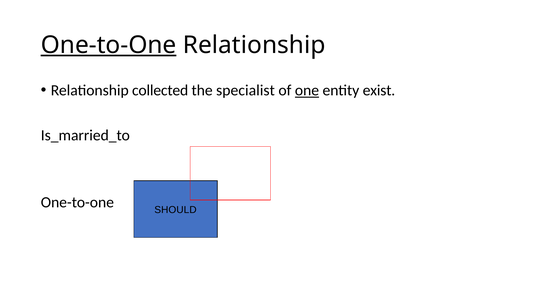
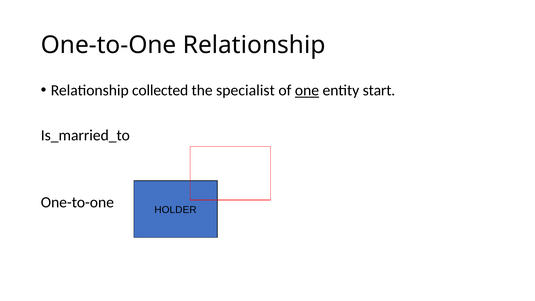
One-to-One underline: present -> none (109, 45)
exist: exist -> start (379, 90)
SHOULD: SHOULD -> HOLDER (175, 210)
